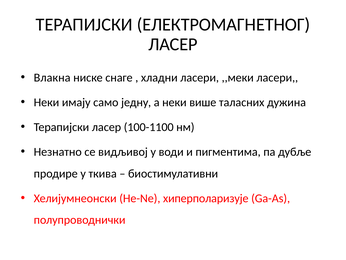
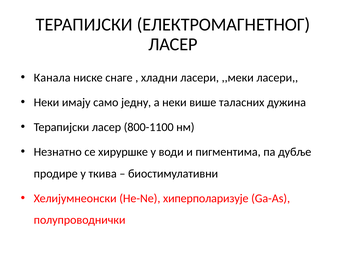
Влакна: Влакна -> Канала (52, 78)
100-1100: 100-1100 -> 800-1100 (149, 127)
видљивој: видљивој -> хируршке (123, 152)
